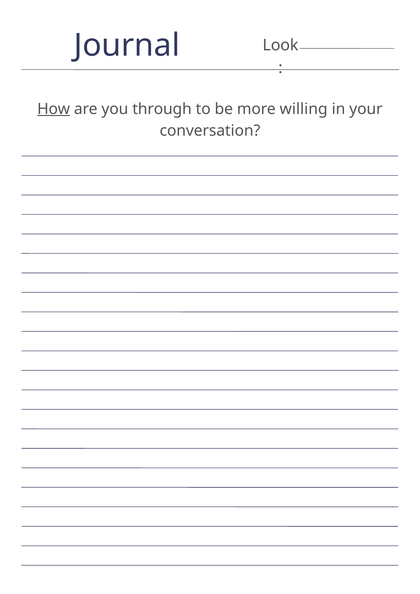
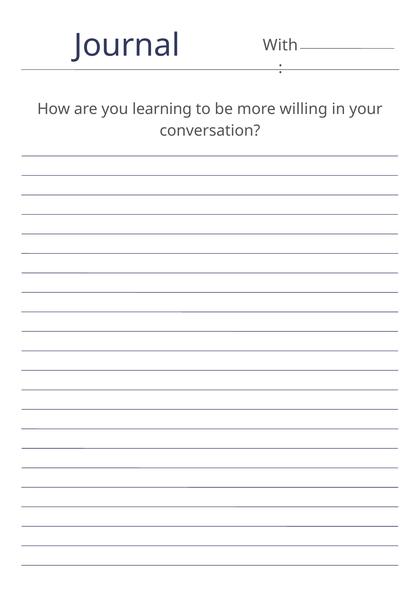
Look: Look -> With (280, 45)
How underline: present -> none (54, 109)
through: through -> learning (162, 109)
